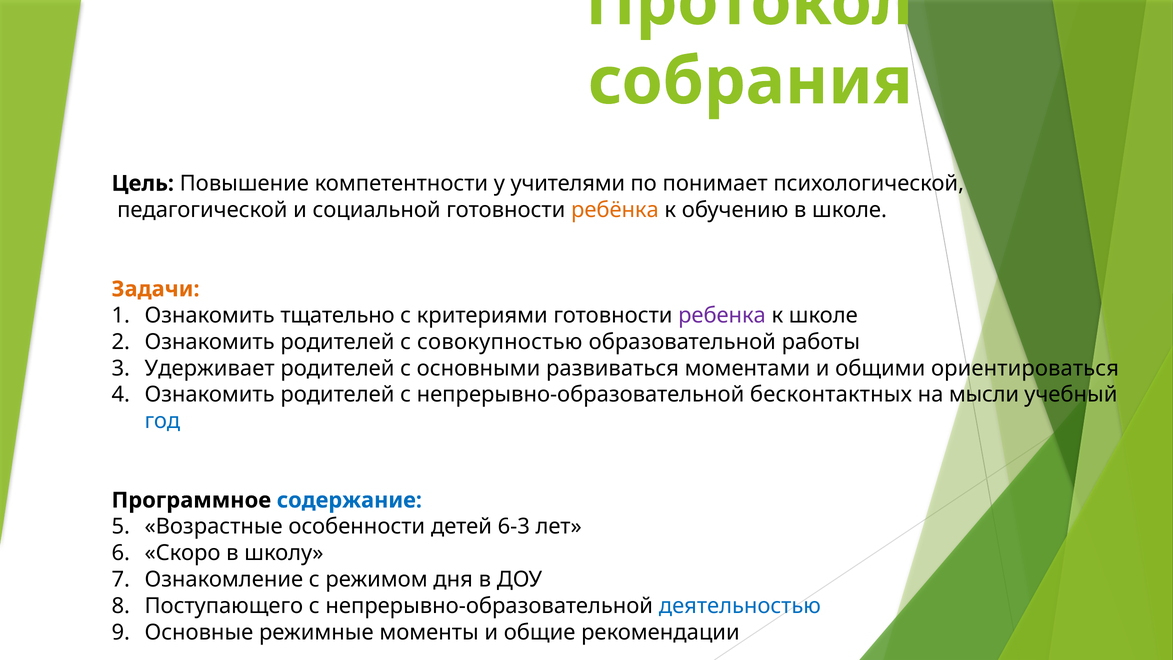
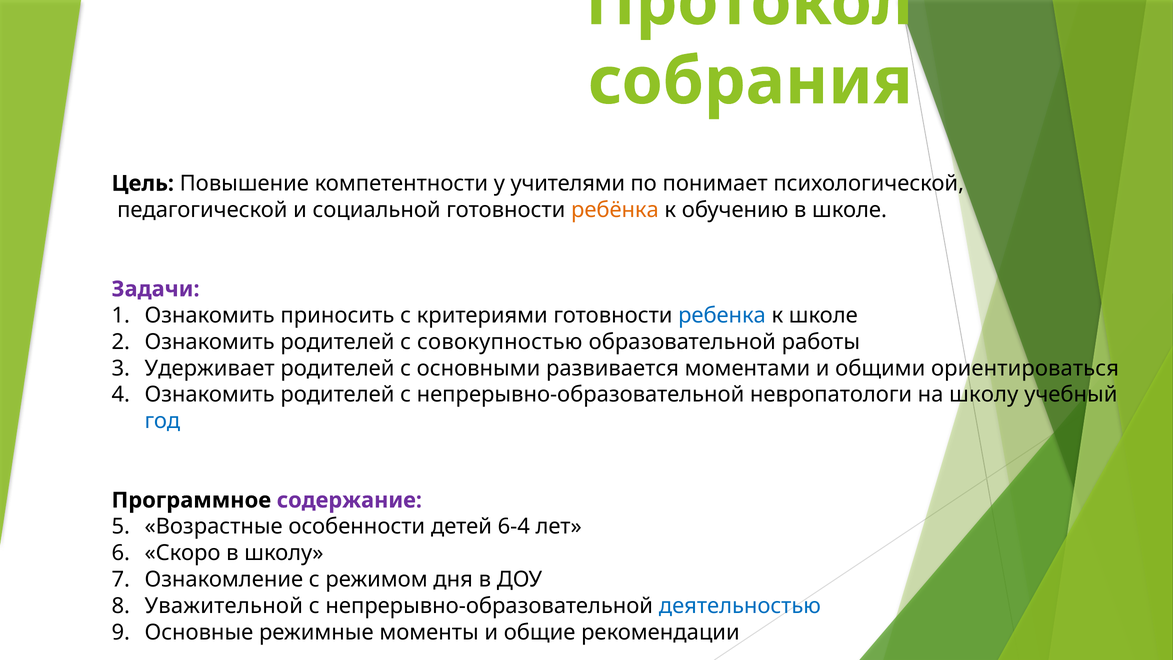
Задачи colour: orange -> purple (156, 289)
тщательно: тщательно -> приносить (337, 315)
ребенка colour: purple -> blue (722, 315)
развиваться: развиваться -> развивается (612, 368)
бесконтактных: бесконтактных -> невропатологи (831, 395)
на мысли: мысли -> школу (984, 395)
содержание colour: blue -> purple (349, 500)
6-3: 6-3 -> 6-4 (514, 527)
Поступающего: Поступающего -> Уважительной (224, 606)
